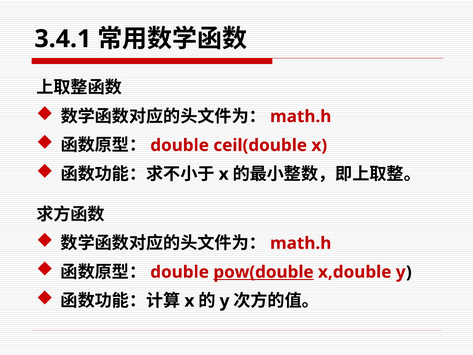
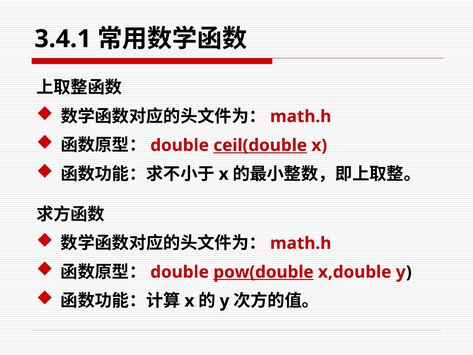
ceil(double underline: none -> present (260, 145)
